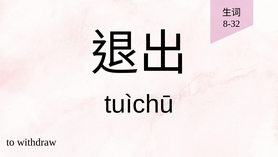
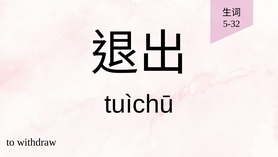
8-32: 8-32 -> 5-32 (232, 24)
